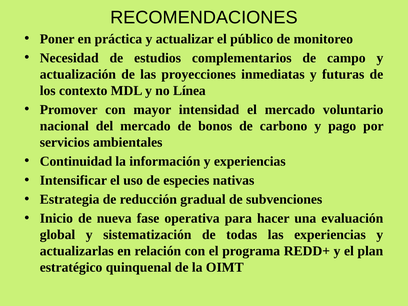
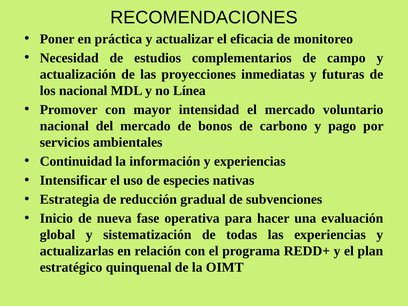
público: público -> eficacia (252, 39)
los contexto: contexto -> nacional (83, 91)
